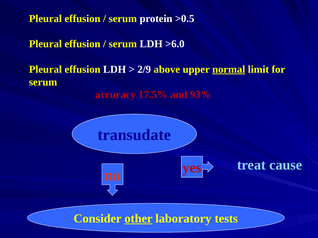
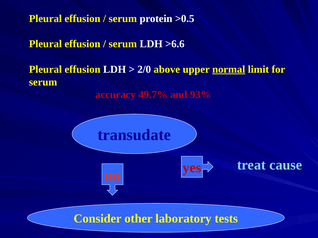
>6.0: >6.0 -> >6.6 (175, 44)
2/9: 2/9 -> 2/0 (144, 69)
17.5%: 17.5% -> 49.7% (153, 95)
other underline: present -> none (138, 219)
